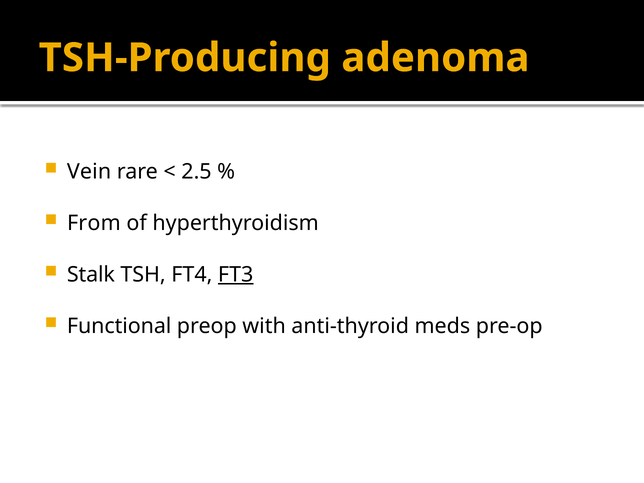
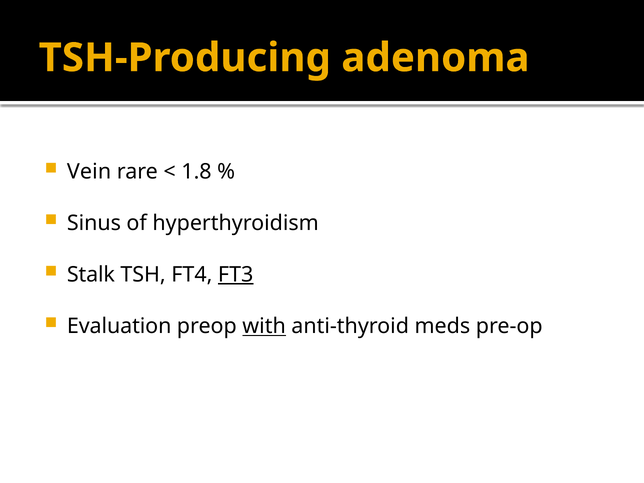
2.5: 2.5 -> 1.8 (197, 172)
From: From -> Sinus (94, 223)
Functional: Functional -> Evaluation (119, 326)
with underline: none -> present (264, 326)
